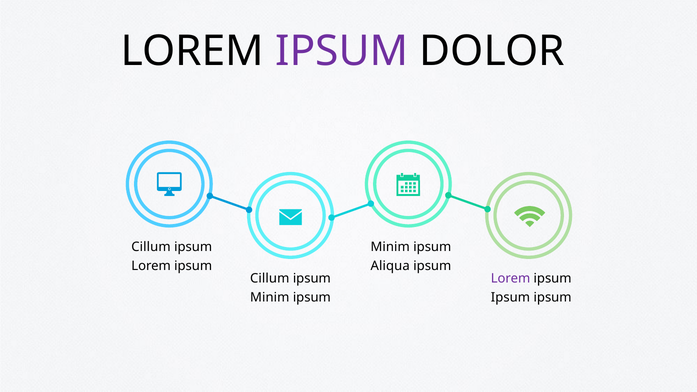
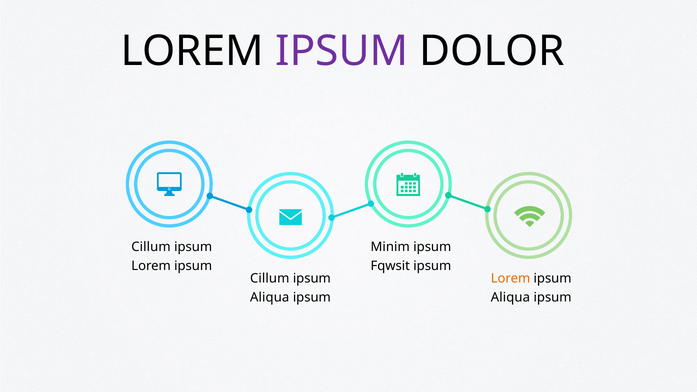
Aliqua: Aliqua -> Fqwsit (390, 266)
Lorem colour: purple -> orange (510, 278)
Minim: Minim -> Aliqua (270, 297)
Ipsum: Ipsum -> Aliqua (510, 297)
